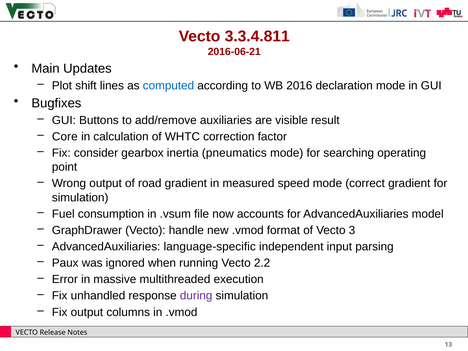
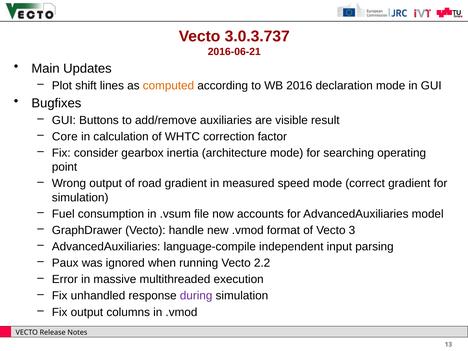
3.3.4.811: 3.3.4.811 -> 3.0.3.737 (257, 36)
computed colour: blue -> orange (168, 86)
pneumatics: pneumatics -> architecture (234, 153)
language-specific: language-specific -> language-compile (210, 247)
